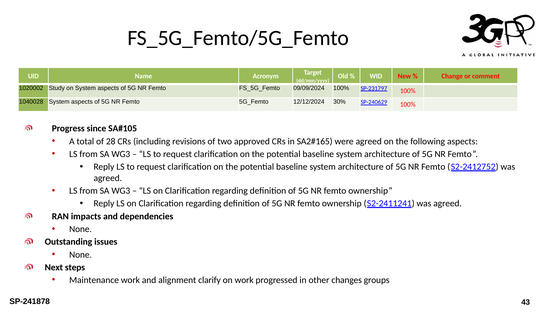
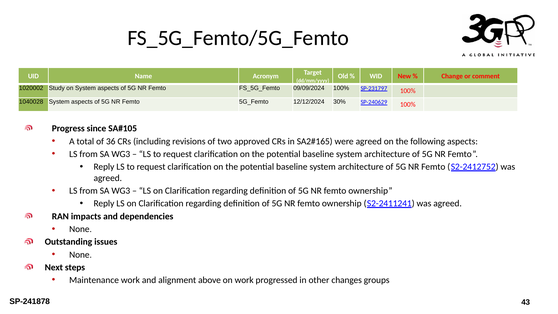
28: 28 -> 36 (111, 141)
clarify: clarify -> above (210, 280)
